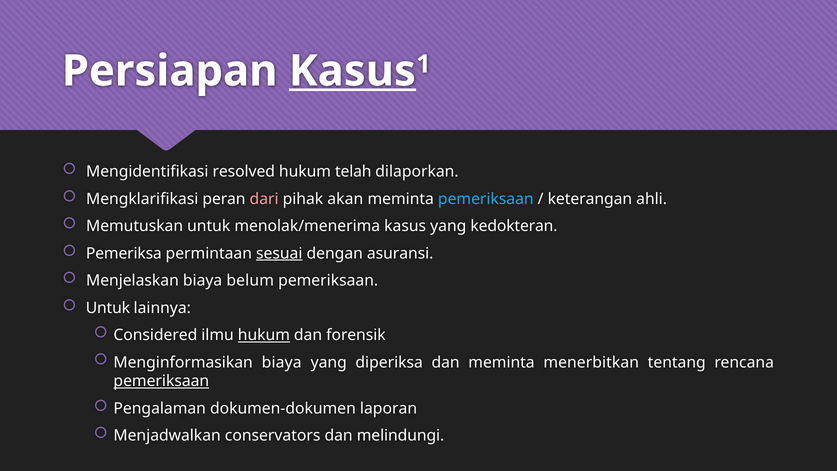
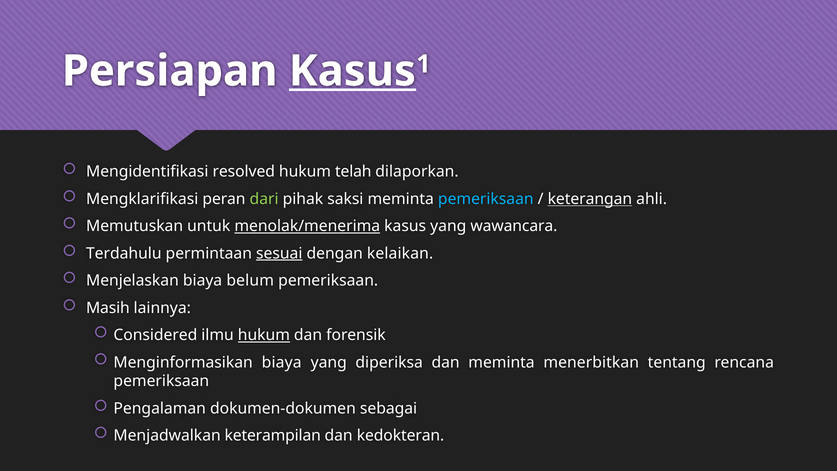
dari colour: pink -> light green (264, 199)
akan: akan -> saksi (345, 199)
keterangan underline: none -> present (590, 199)
menolak/menerima underline: none -> present (307, 226)
kedokteran: kedokteran -> wawancara (514, 226)
Pemeriksa: Pemeriksa -> Terdahulu (124, 253)
asuransi: asuransi -> kelaikan (400, 253)
Untuk: Untuk -> Masih (108, 308)
pemeriksaan underline: present -> none (161, 381)
laporan: laporan -> sebagai (389, 408)
conservators: conservators -> keterampilan (273, 435)
melindungi: melindungi -> kedokteran (401, 435)
